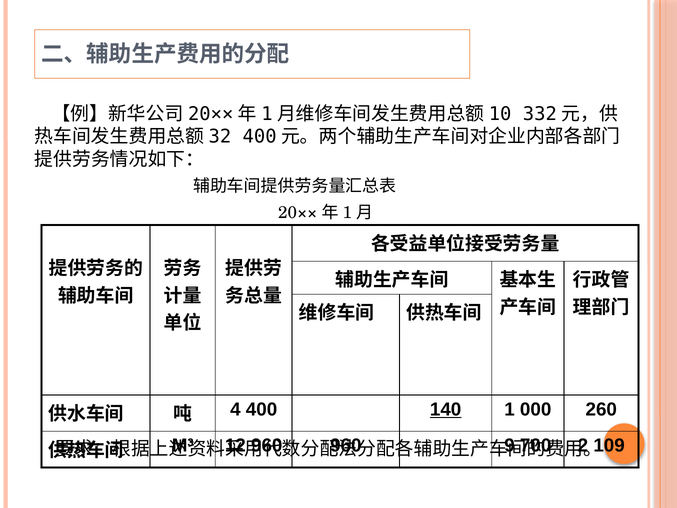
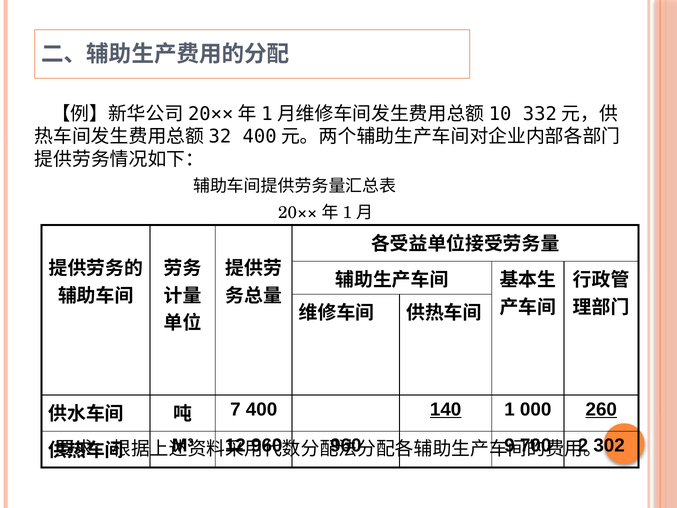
4: 4 -> 7 (235, 409)
260 underline: none -> present (601, 409)
109: 109 -> 302 (609, 445)
